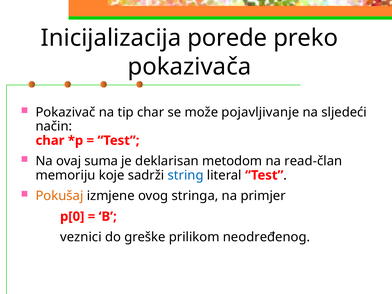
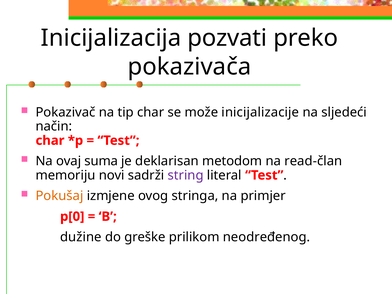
porede: porede -> pozvati (227, 38)
pojavljivanje: pojavljivanje -> inicijalizacije (260, 112)
koje: koje -> novi (112, 175)
string colour: blue -> purple (186, 175)
veznici: veznici -> dužine (81, 237)
